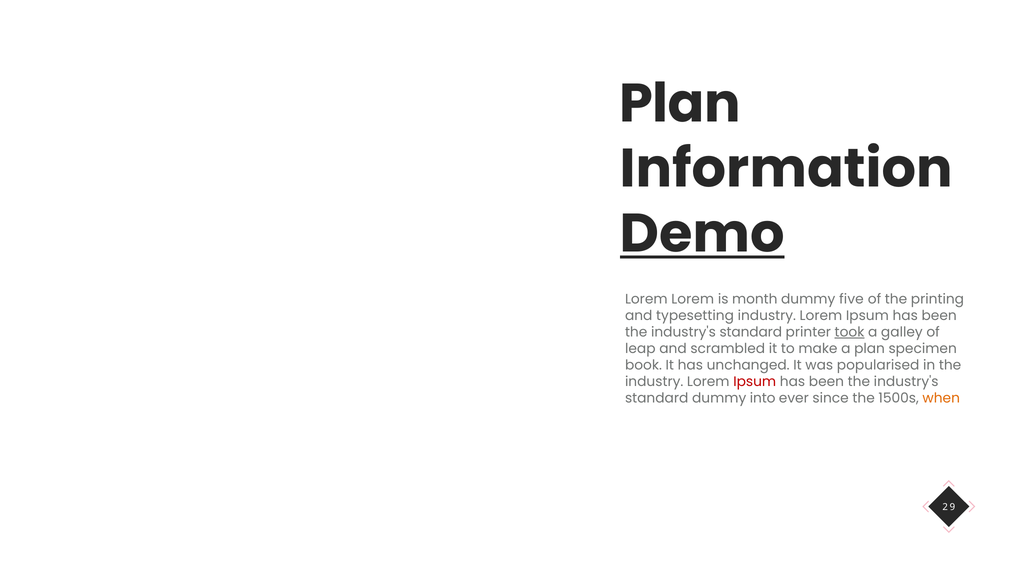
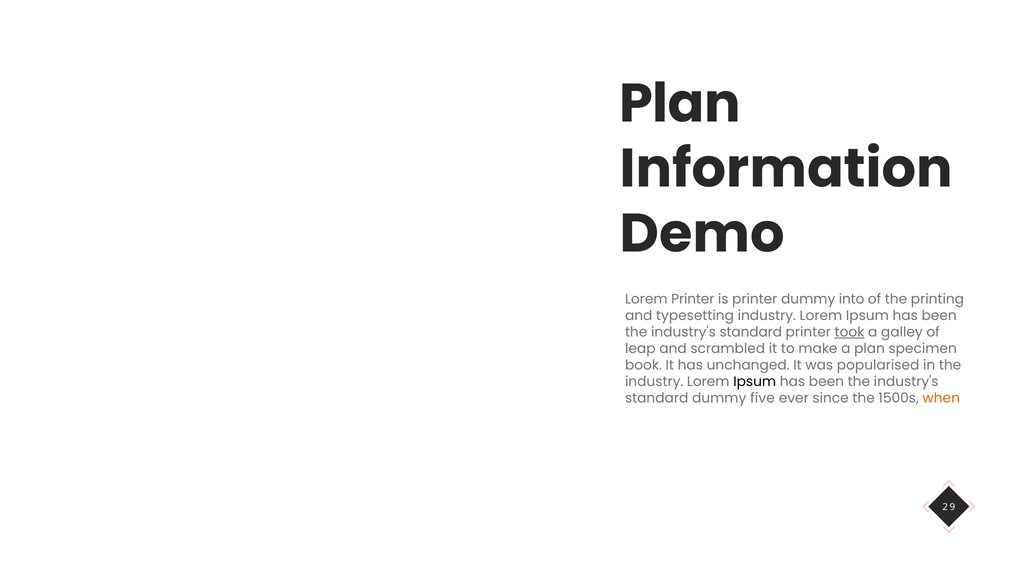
Demo underline: present -> none (702, 234)
Lorem Lorem: Lorem -> Printer (693, 299)
is month: month -> printer (755, 299)
five: five -> into (852, 299)
Ipsum colour: red -> black (755, 382)
into: into -> five (762, 398)
